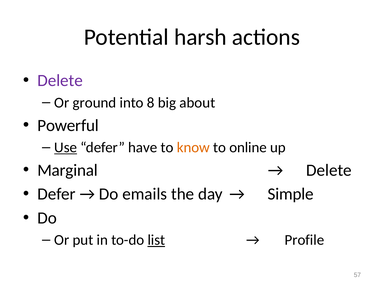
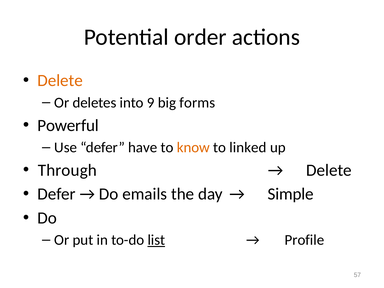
harsh: harsh -> order (200, 37)
Delete colour: purple -> orange (60, 81)
ground: ground -> deletes (95, 103)
8: 8 -> 9 (151, 103)
about: about -> forms (197, 103)
Use underline: present -> none (66, 147)
online: online -> linked (248, 147)
Marginal: Marginal -> Through (67, 170)
